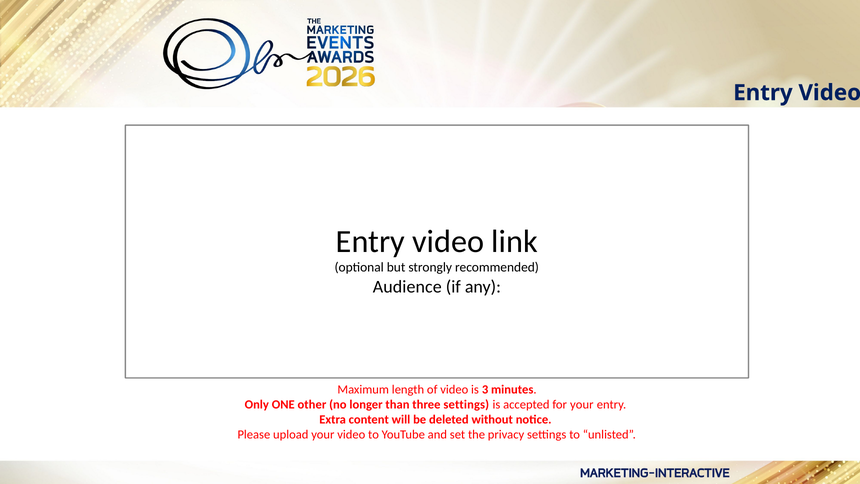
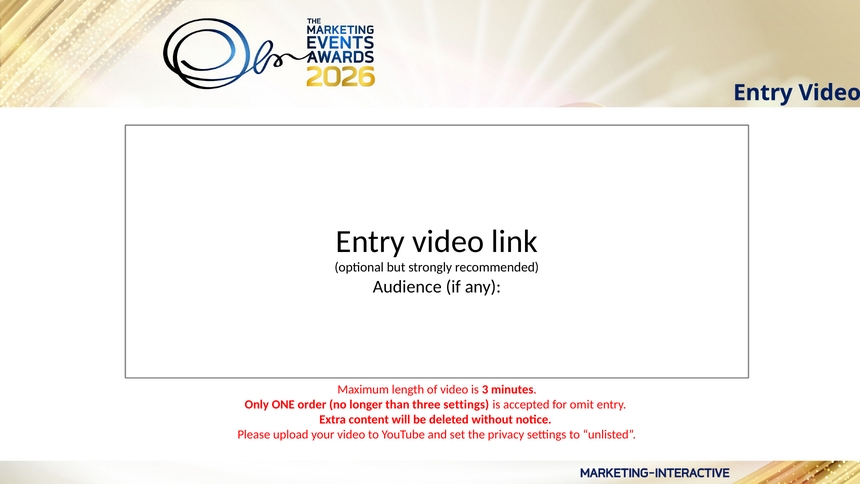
other: other -> order (312, 404)
for your: your -> omit (582, 404)
